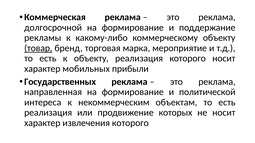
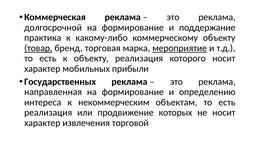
рекламы: рекламы -> практика (43, 38)
мероприятие underline: none -> present (180, 48)
политической: политической -> определению (207, 92)
извлечения которого: которого -> торговой (130, 123)
